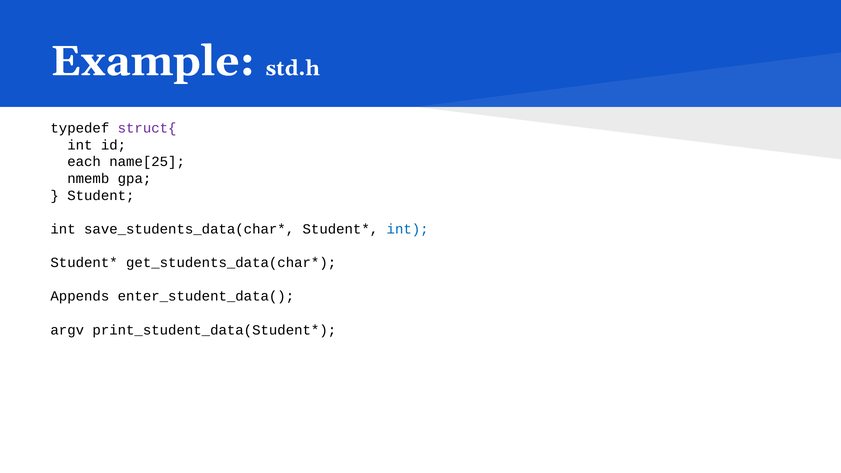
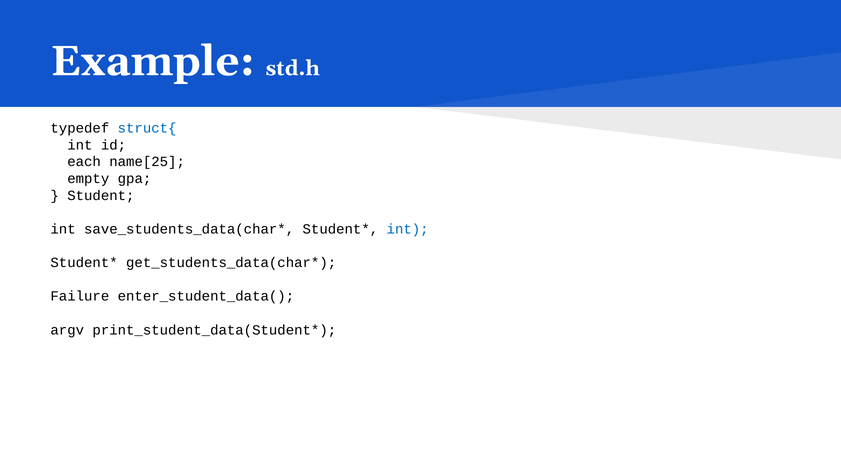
struct{ colour: purple -> blue (147, 128)
nmemb: nmemb -> empty (88, 179)
Appends: Appends -> Failure (80, 296)
